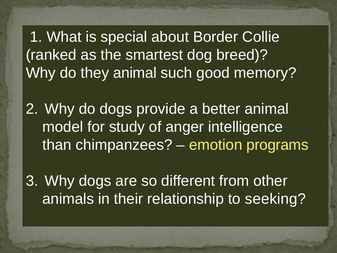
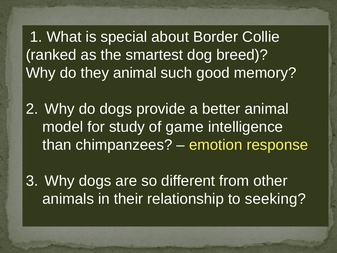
anger: anger -> game (185, 127)
programs: programs -> response (277, 145)
